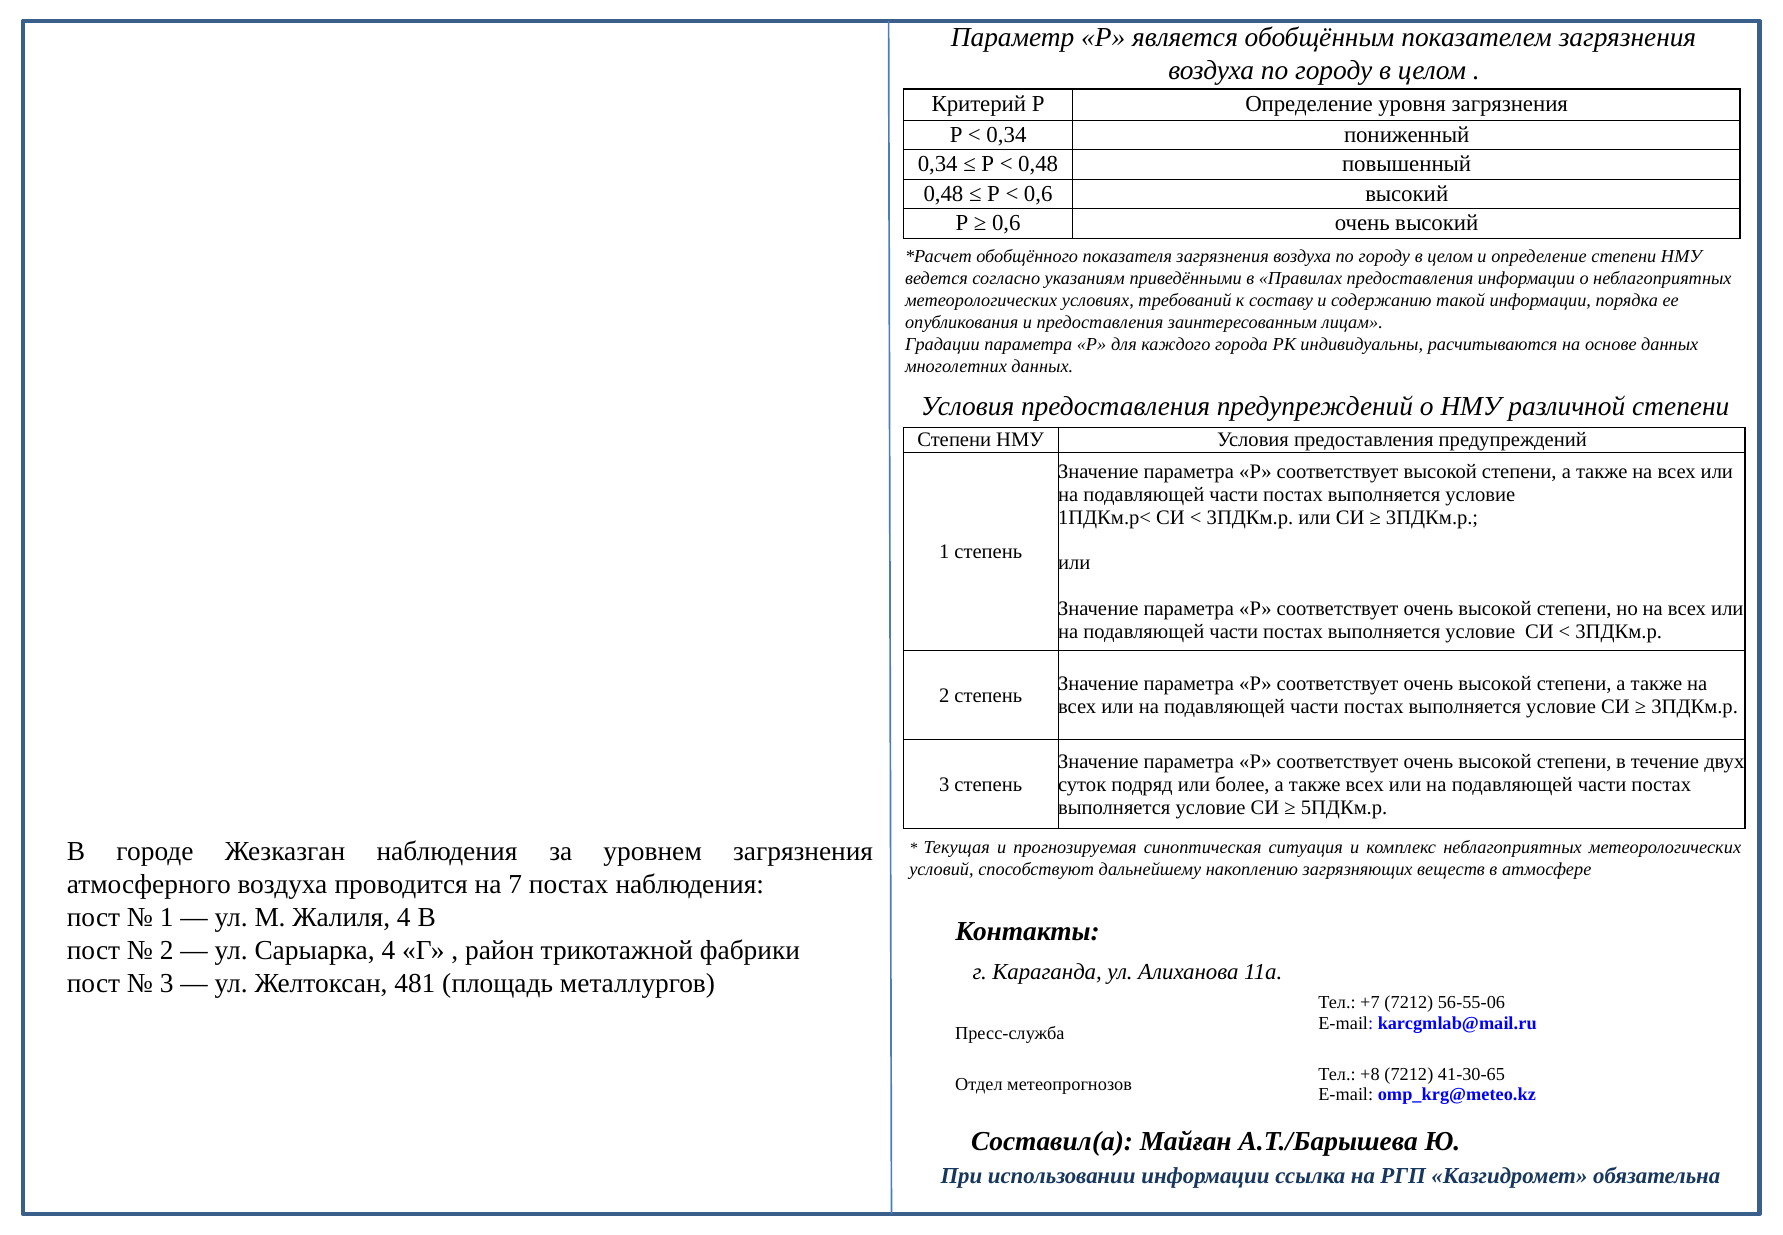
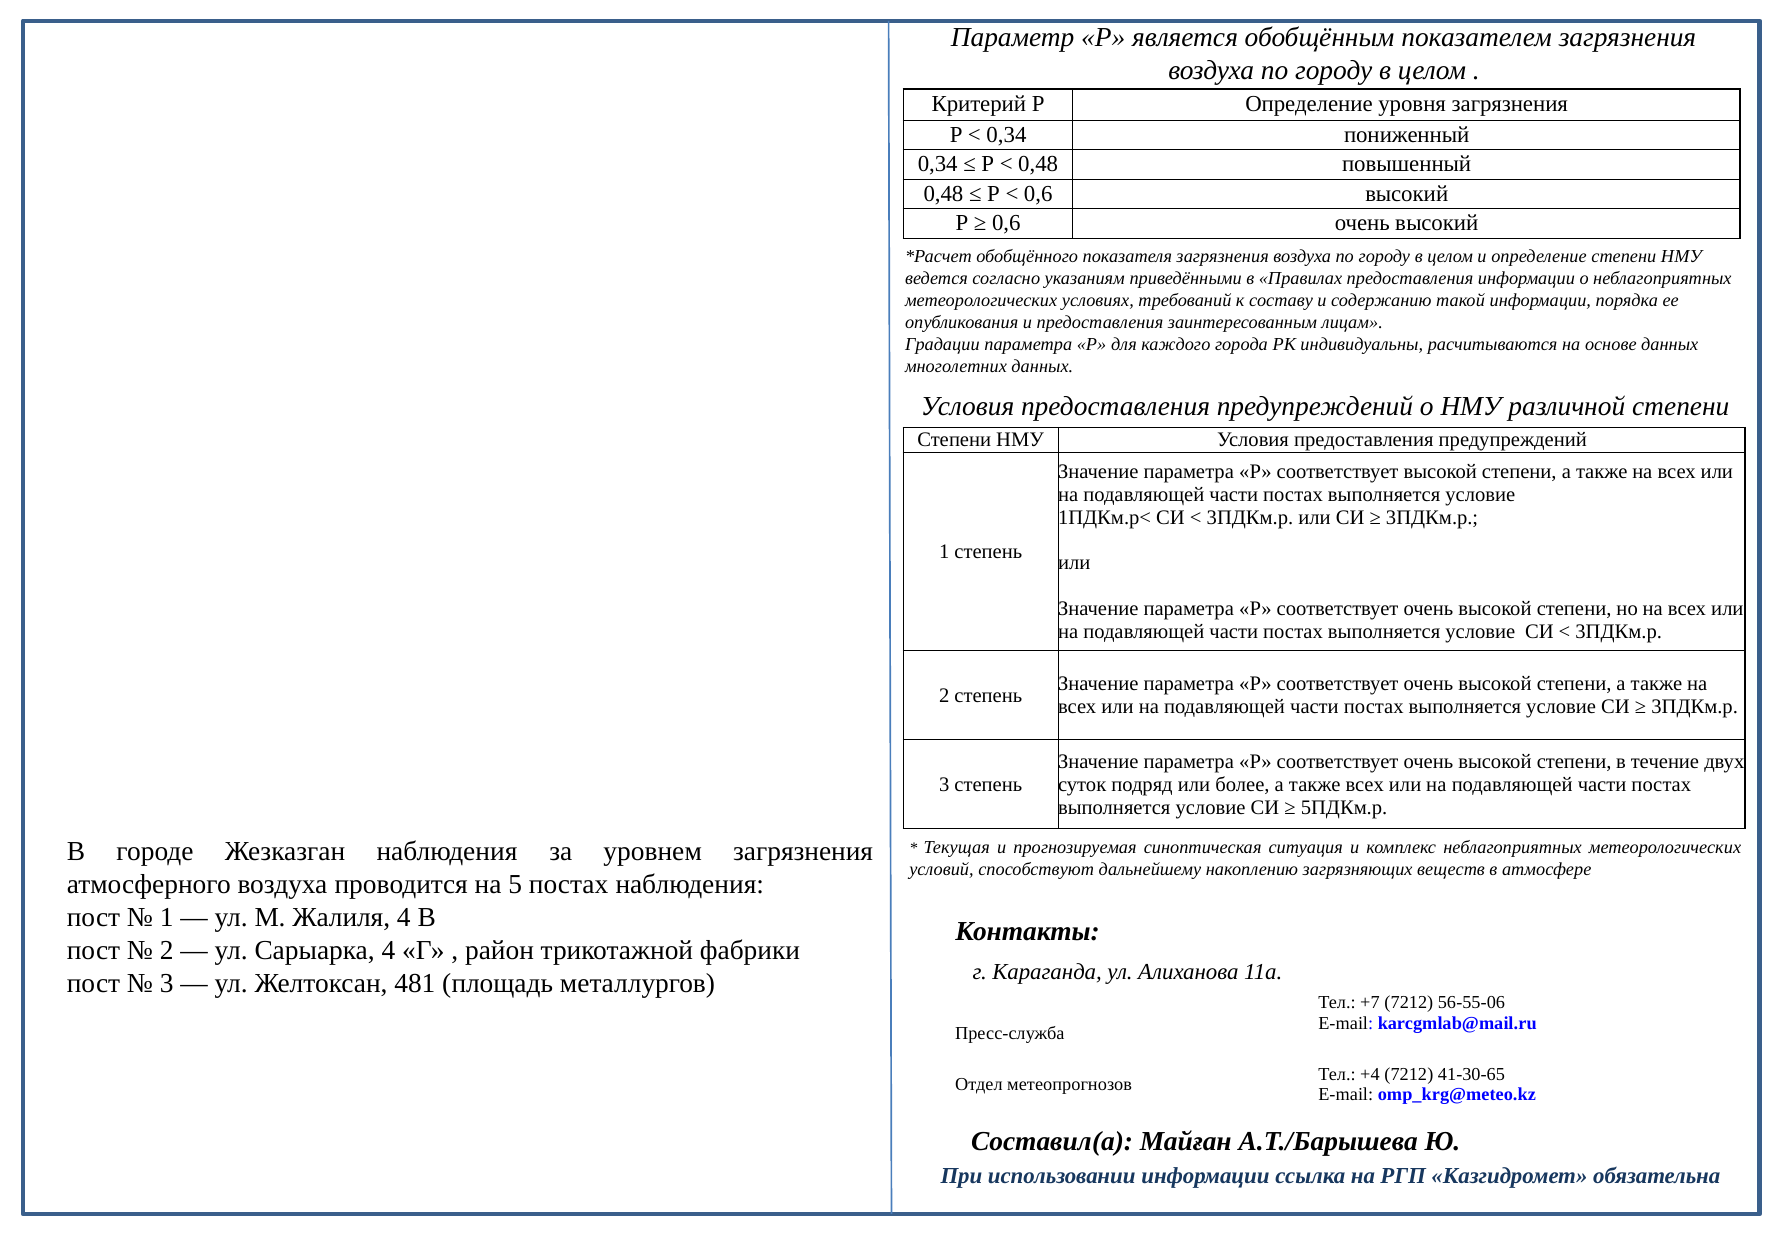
7: 7 -> 5 (515, 884)
+8: +8 -> +4 (1370, 1074)
